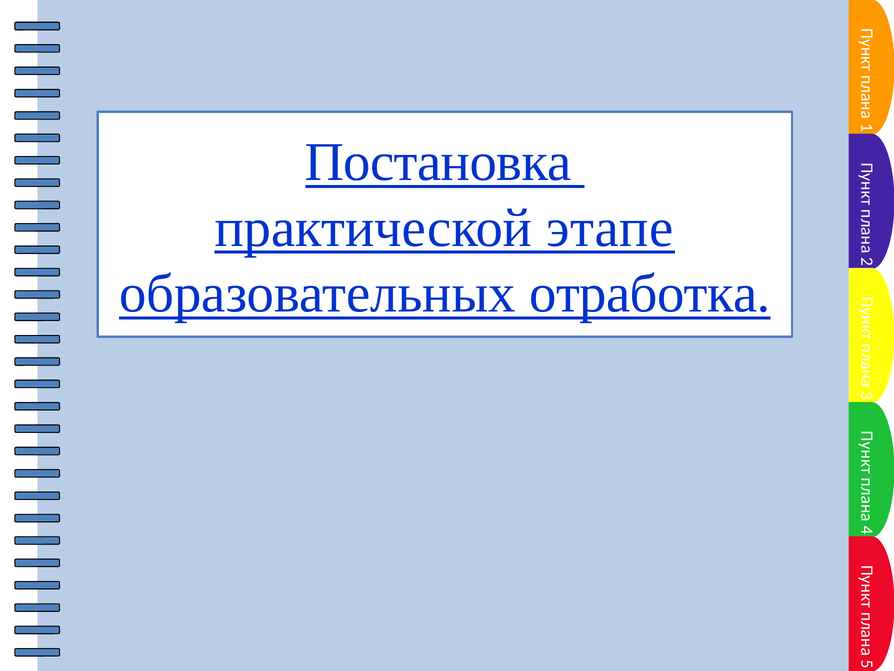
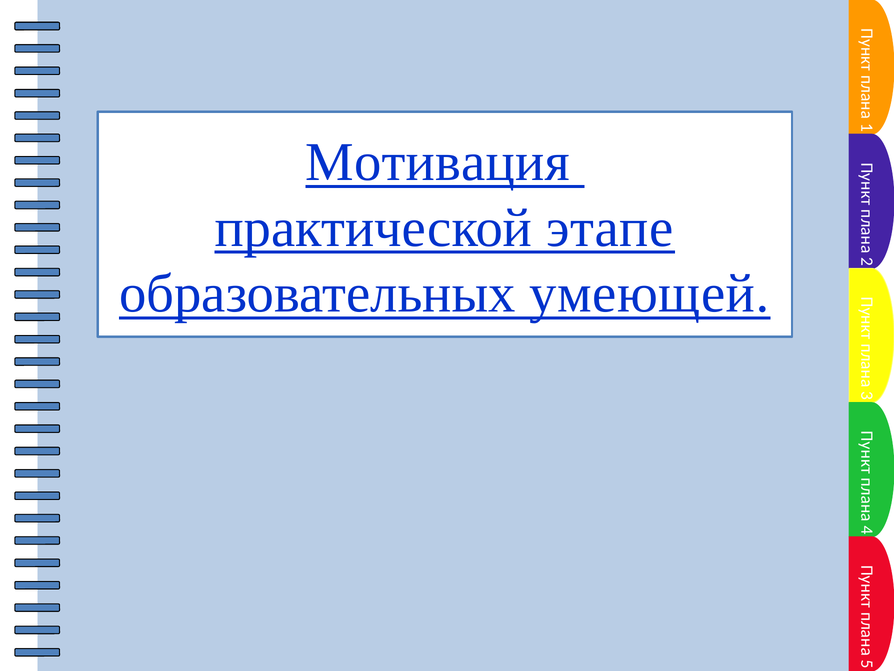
Постановка: Постановка -> Мотивация (438, 162)
отработка: отработка -> умеющей (649, 294)
